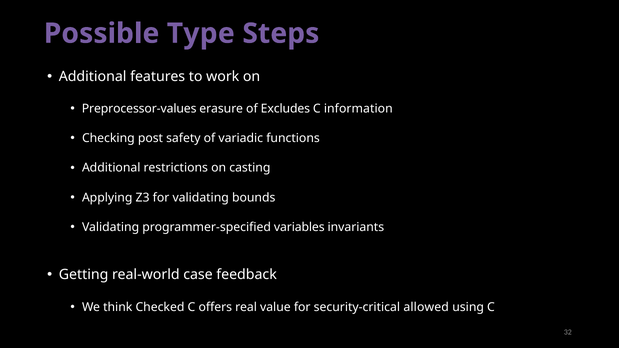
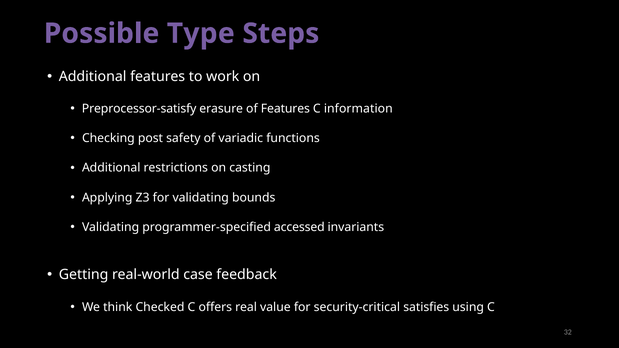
Preprocessor-values: Preprocessor-values -> Preprocessor-satisfy (139, 109)
of Excludes: Excludes -> Features (285, 109)
variables: variables -> accessed (299, 227)
allowed: allowed -> satisfies (426, 307)
